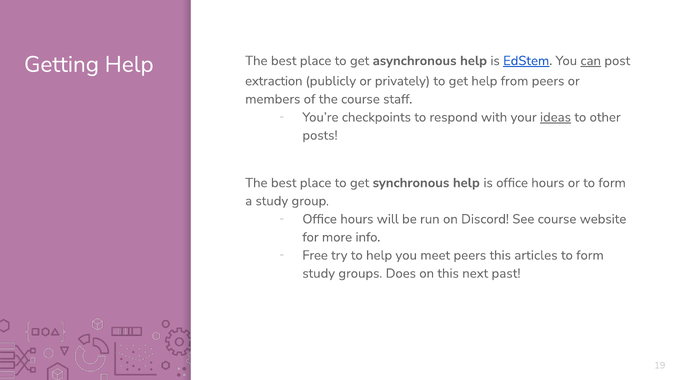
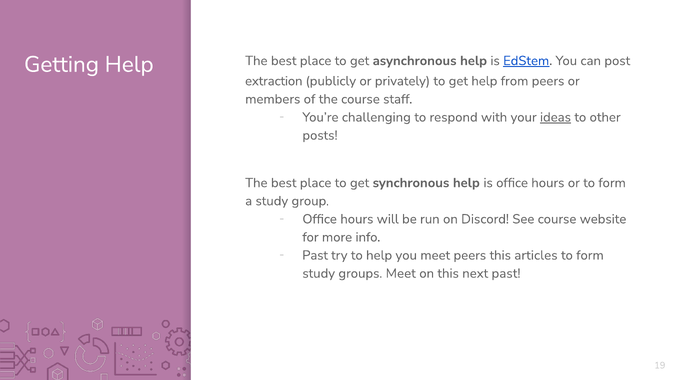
can underline: present -> none (591, 61)
checkpoints: checkpoints -> challenging (376, 117)
Free: Free -> Past (315, 255)
groups Does: Does -> Meet (401, 273)
